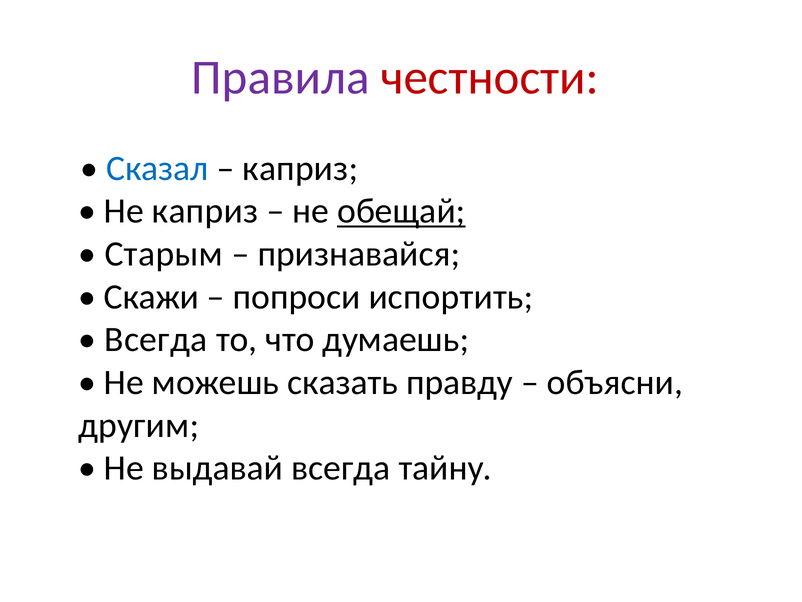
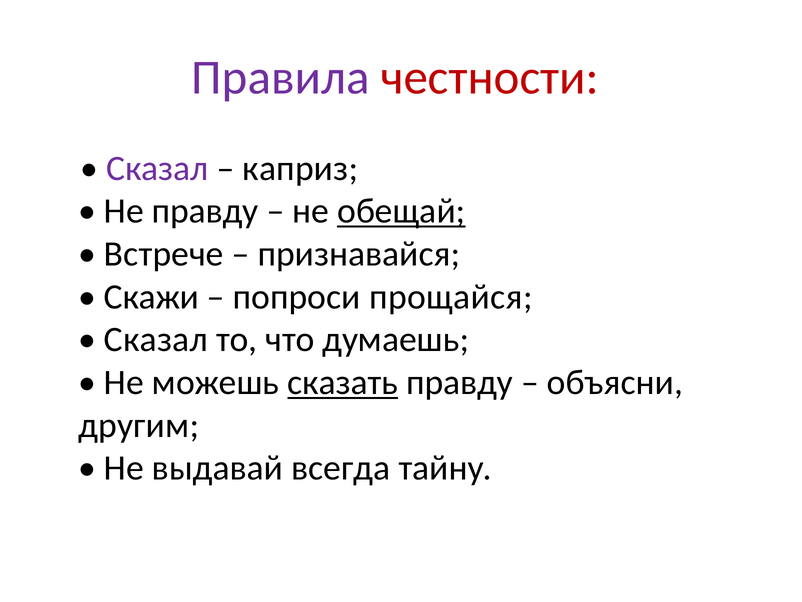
Сказал colour: blue -> purple (157, 168)
Не каприз: каприз -> правду (205, 211)
Старым: Старым -> Встрече (164, 254)
испортить: испортить -> прощайся (451, 297)
Всегда: Всегда -> Сказал (156, 339)
сказать underline: none -> present (343, 382)
